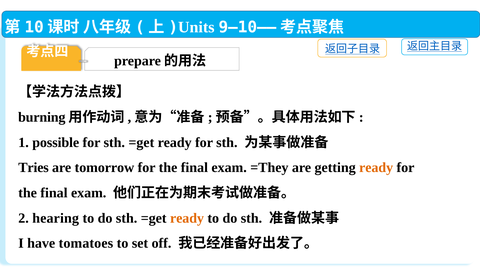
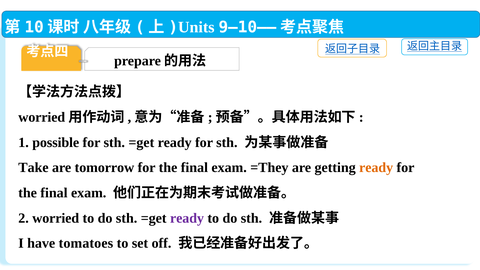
burning: burning -> worried (42, 117)
Tries: Tries -> Take (33, 168)
2 hearing: hearing -> worried (56, 218)
ready colour: orange -> purple (187, 218)
